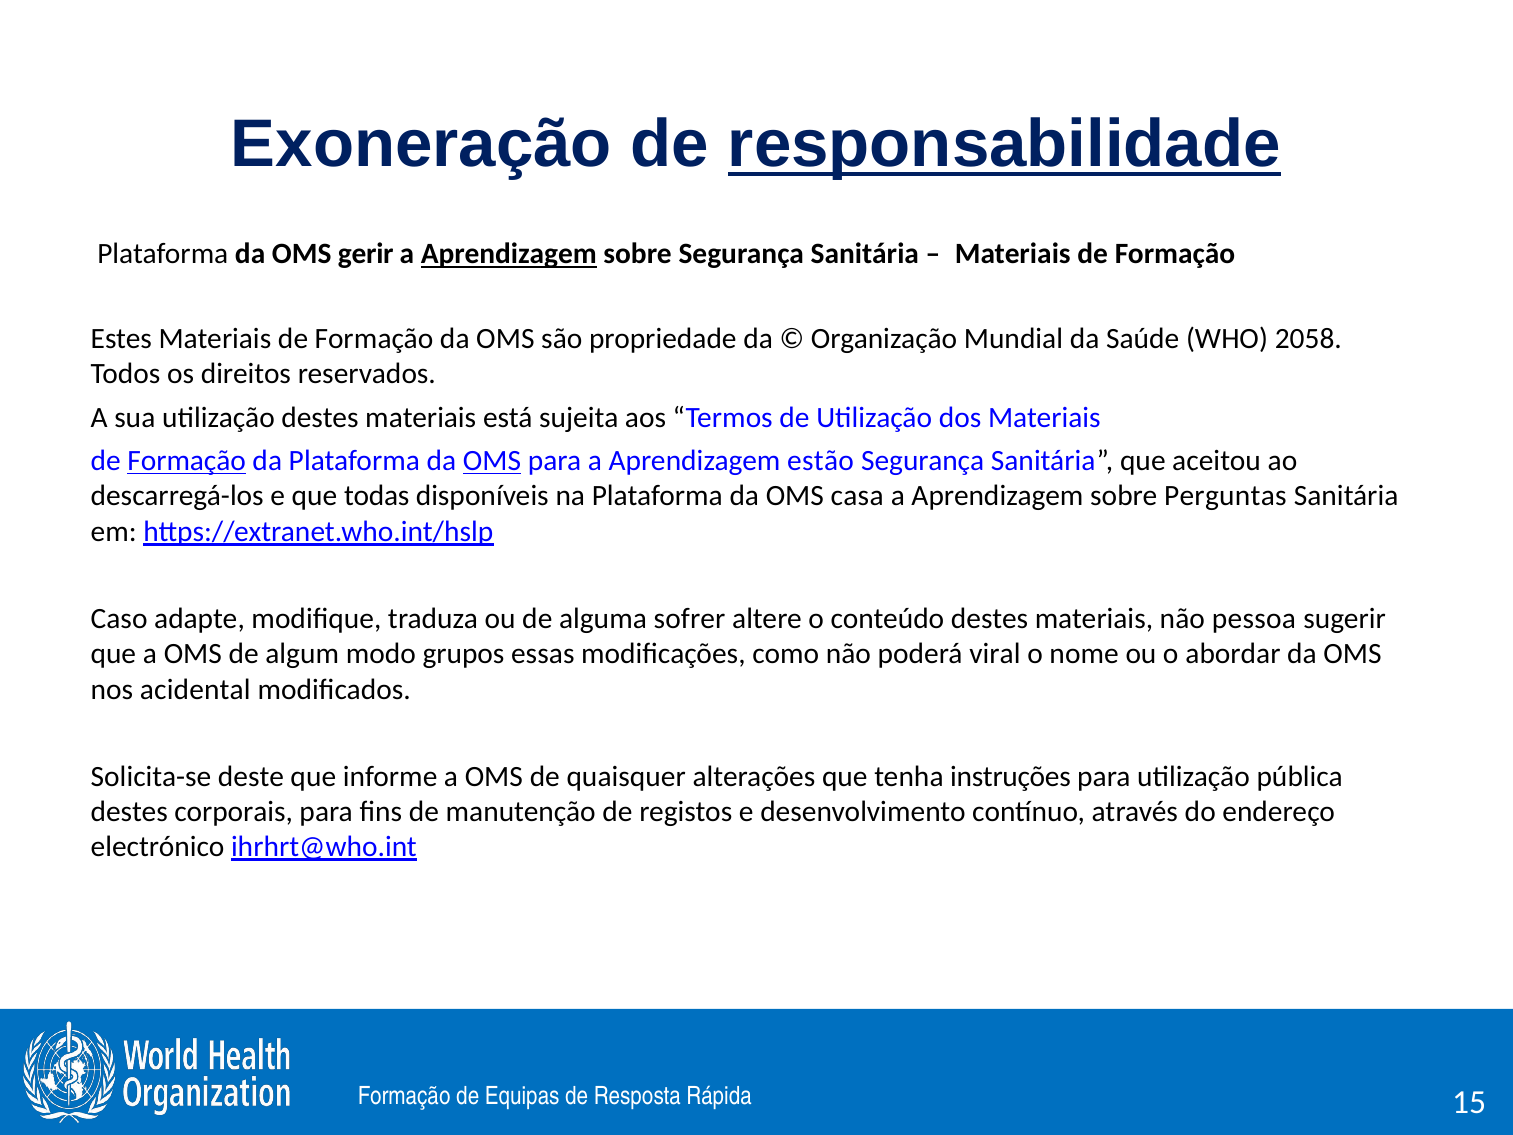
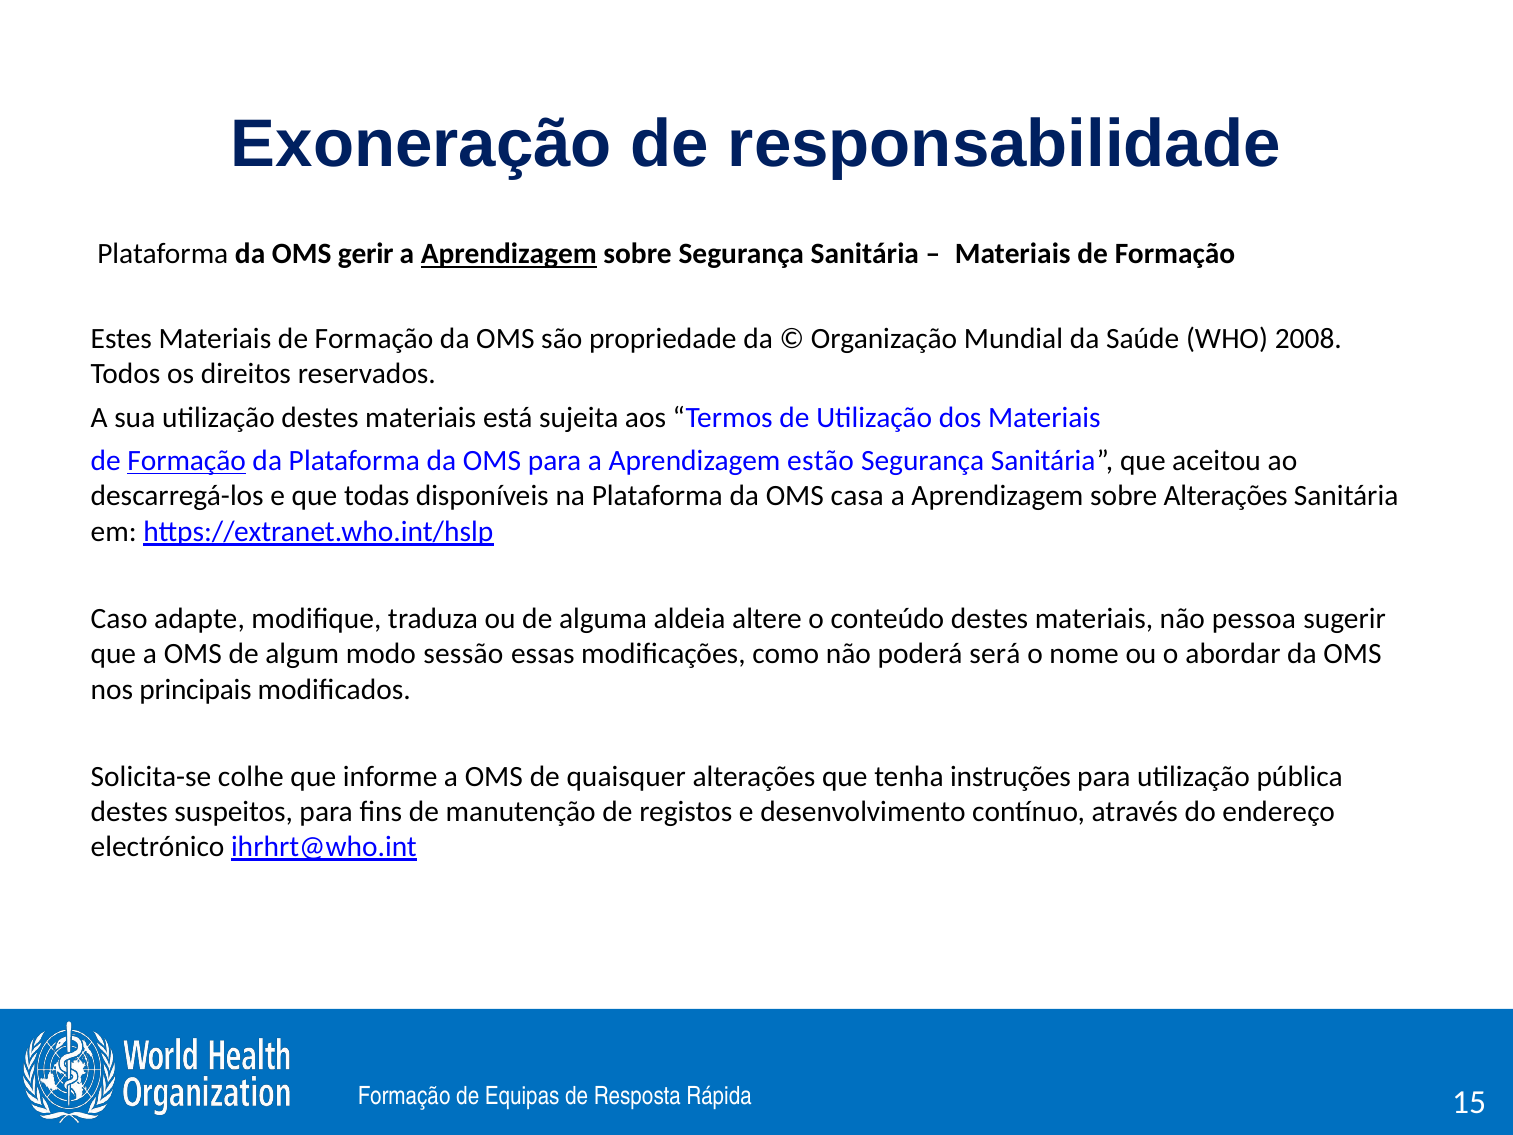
responsabilidade underline: present -> none (1004, 145)
2058: 2058 -> 2008 (1308, 339)
OMS underline: present -> none (492, 461)
sobre Perguntas: Perguntas -> Alterações (1226, 496)
sofrer: sofrer -> aldeia (690, 619)
grupos: grupos -> sessão (463, 654)
viral: viral -> será (995, 654)
acidental: acidental -> principais (196, 689)
deste: deste -> colhe (251, 776)
corporais: corporais -> suspeitos (234, 811)
